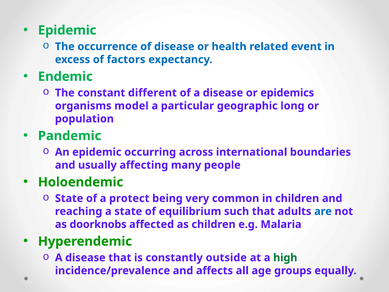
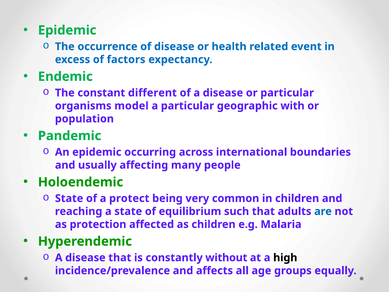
or epidemics: epidemics -> particular (287, 93)
long: long -> with (292, 106)
doorknobs: doorknobs -> protection (98, 224)
outside: outside -> without (226, 257)
high colour: green -> black (285, 257)
